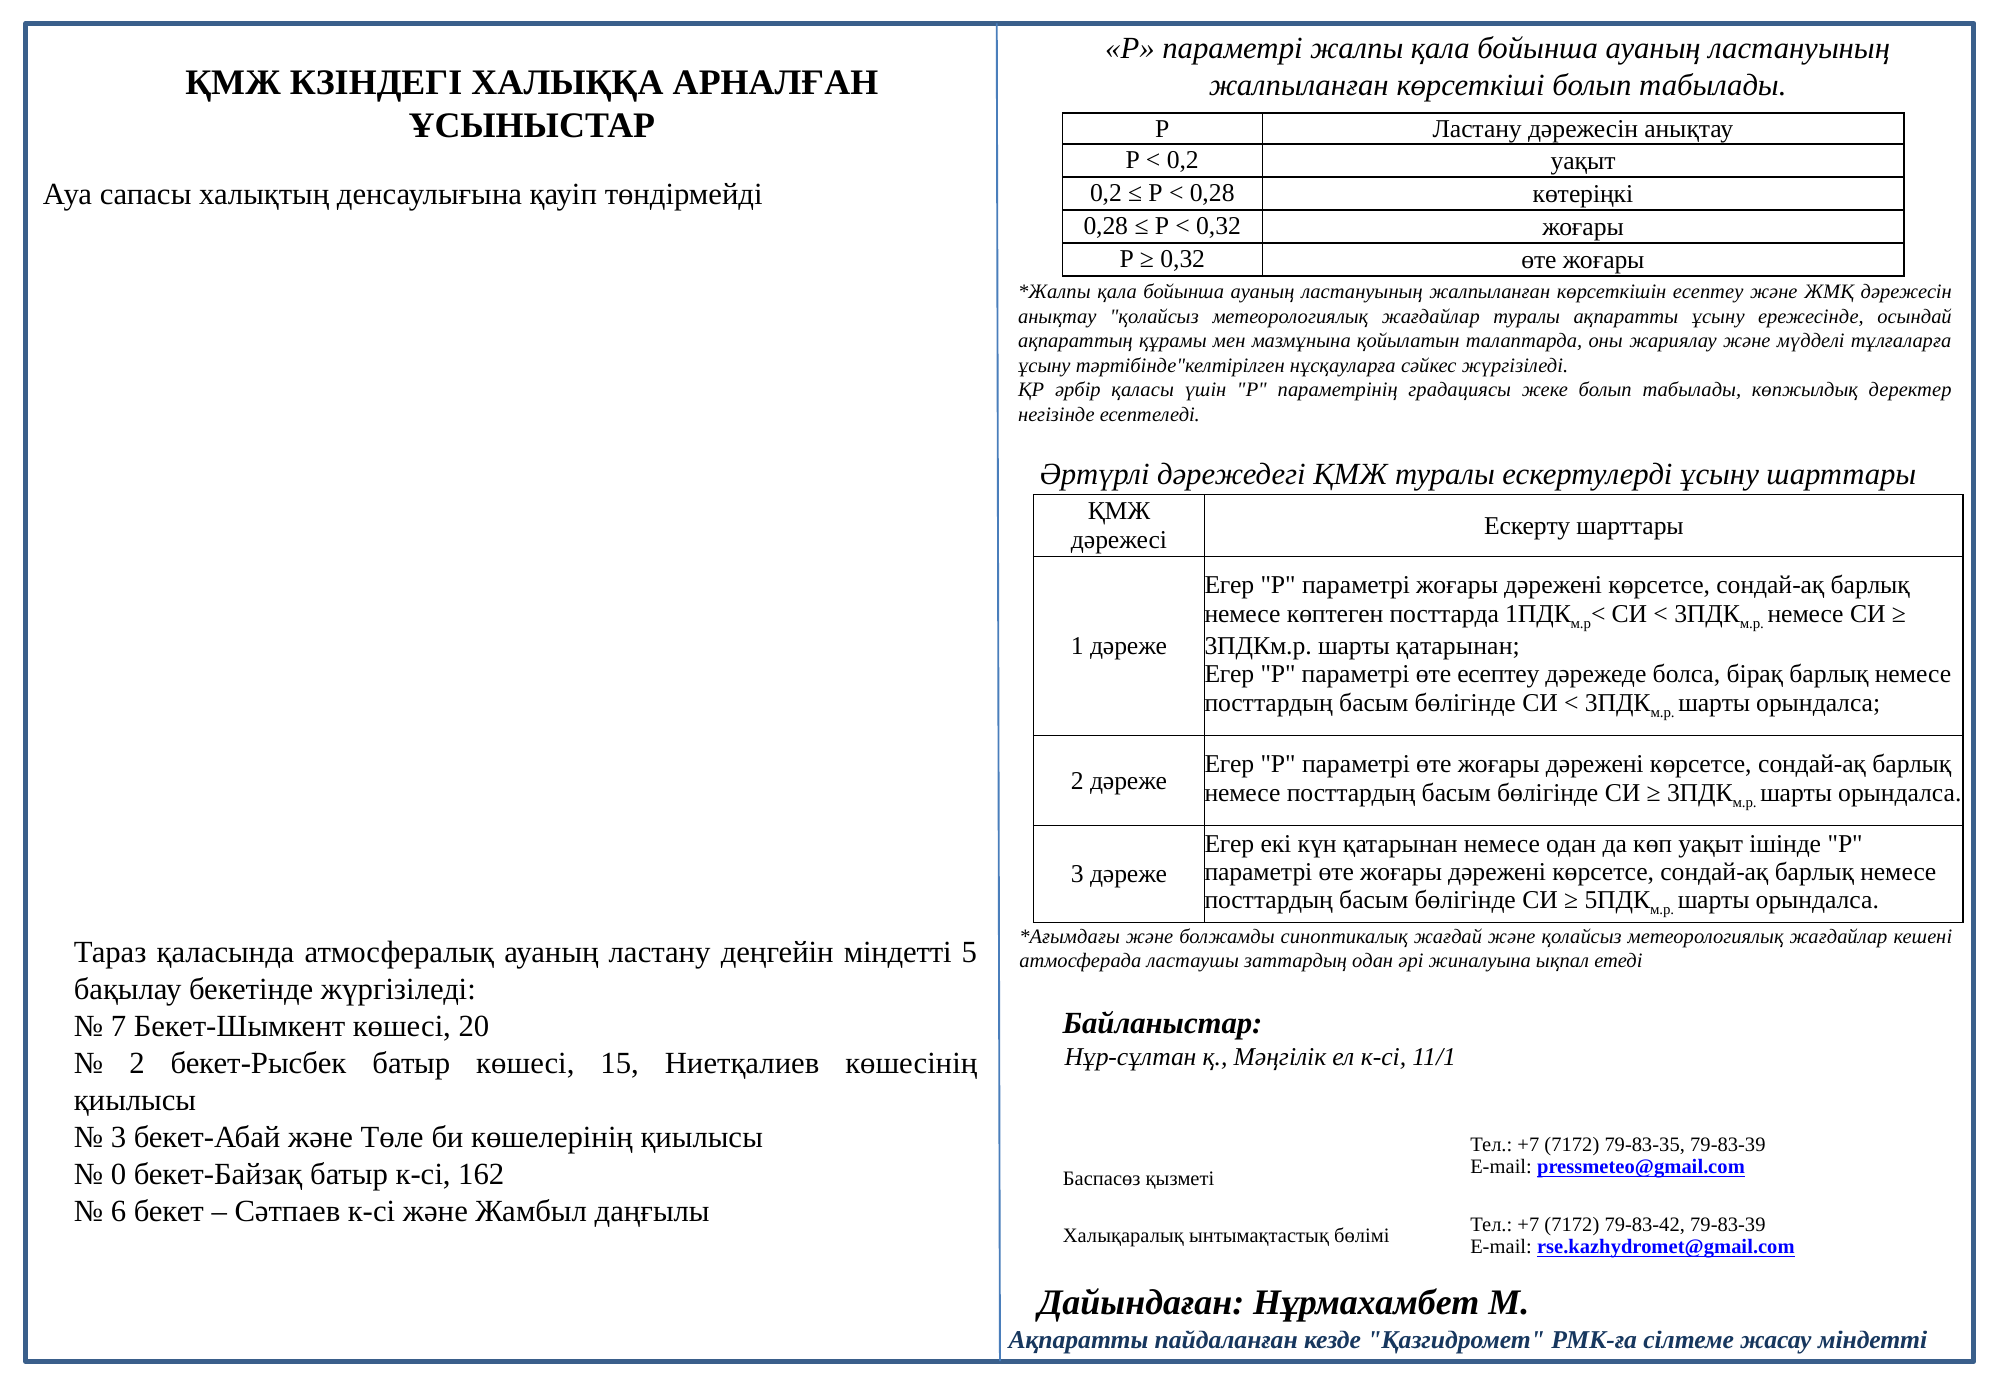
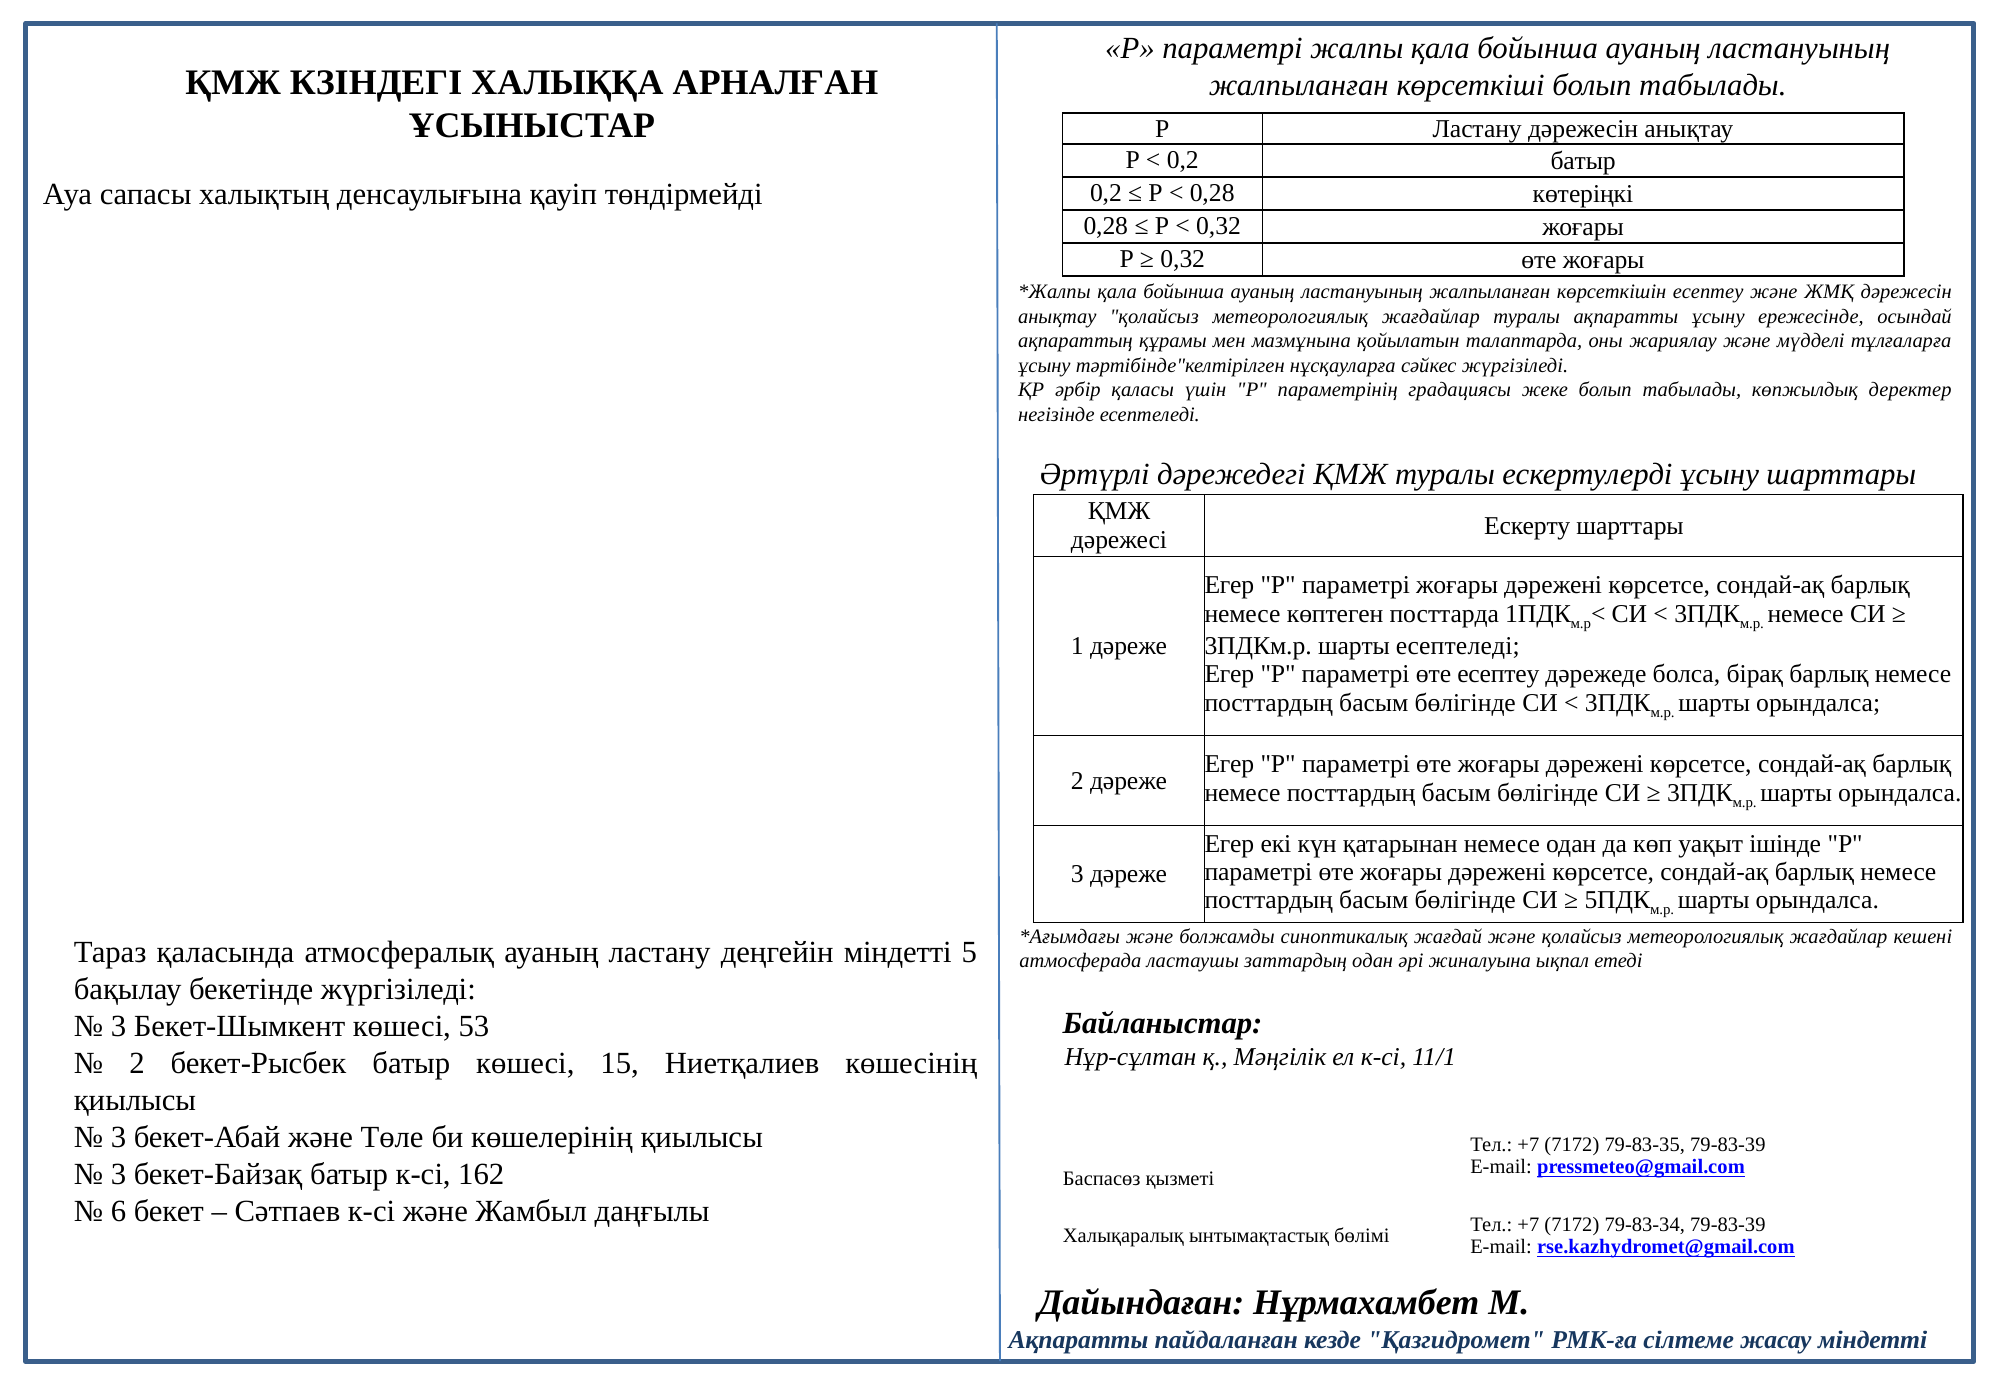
0,2 уақыт: уақыт -> батыр (1583, 161)
шарты қатарынан: қатарынан -> есептеледі (1458, 646)
7: 7 -> 3 (119, 1026)
20: 20 -> 53 (474, 1026)
0: 0 -> 3 (119, 1174)
79-83-42: 79-83-42 -> 79-83-34 (1645, 1224)
